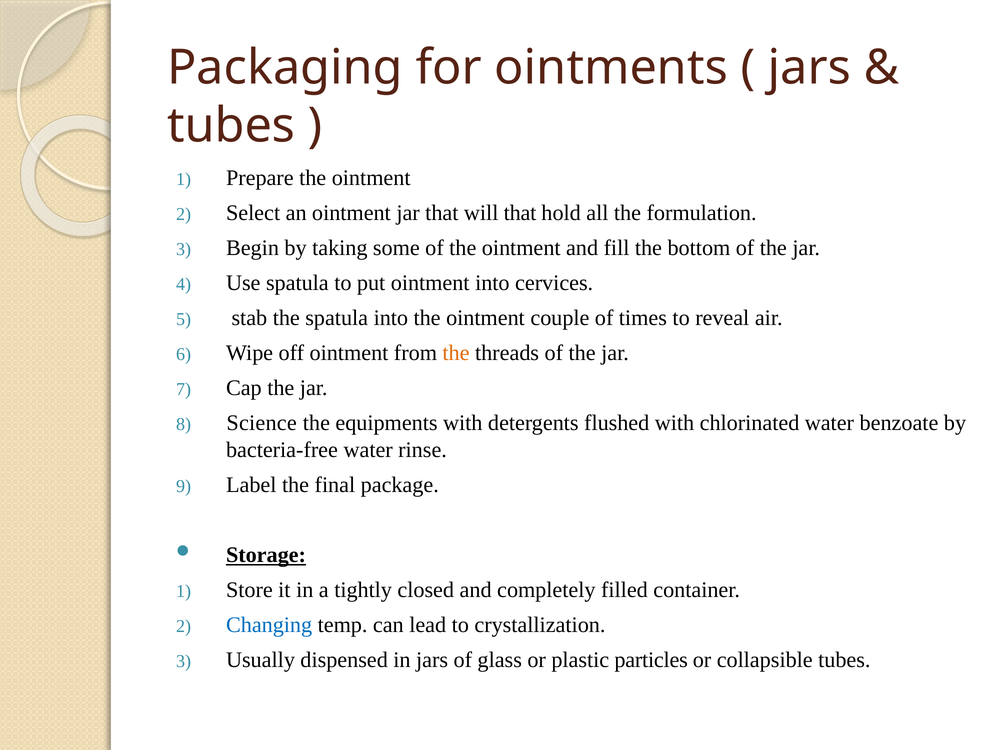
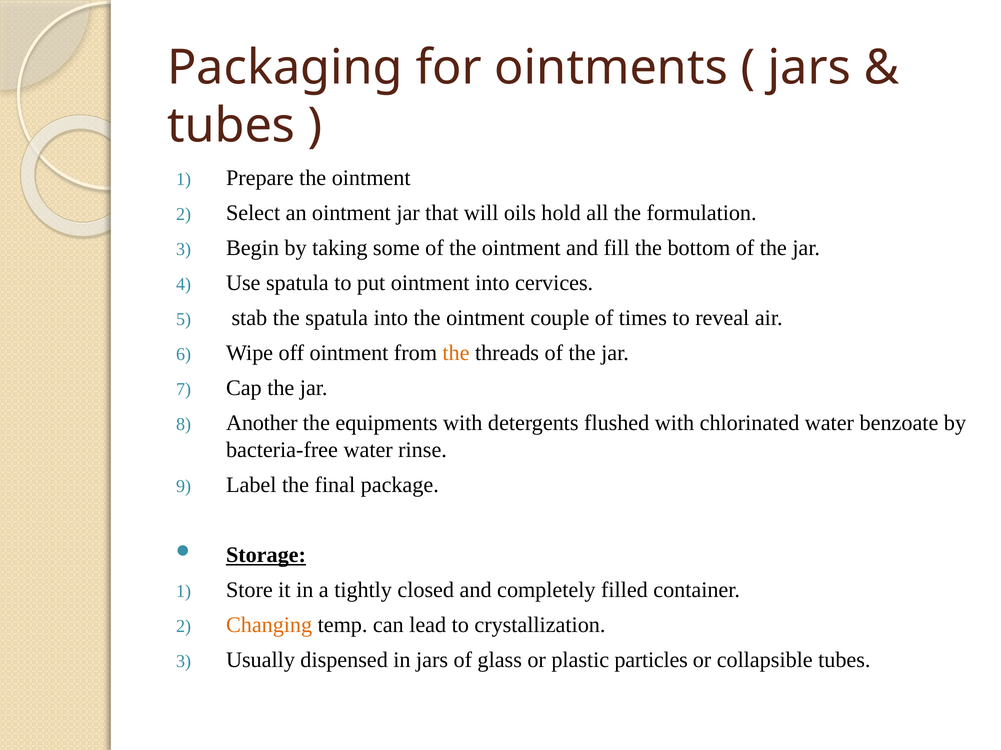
will that: that -> oils (520, 213)
Science: Science -> Another (262, 424)
Changing colour: blue -> orange (269, 625)
